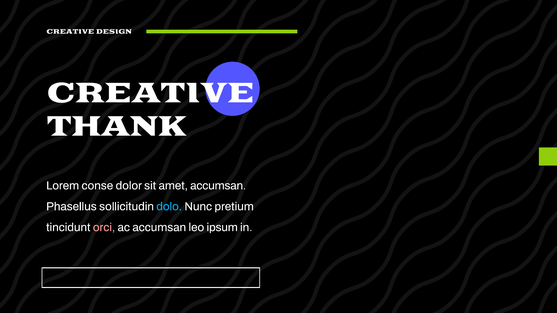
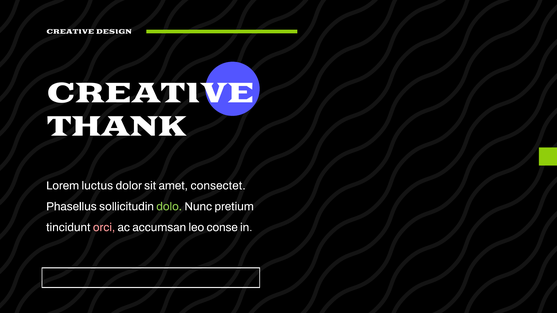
conse: conse -> luctus (97, 186)
amet accumsan: accumsan -> consectet (218, 186)
dolo colour: light blue -> light green (169, 207)
ipsum: ipsum -> conse (222, 228)
